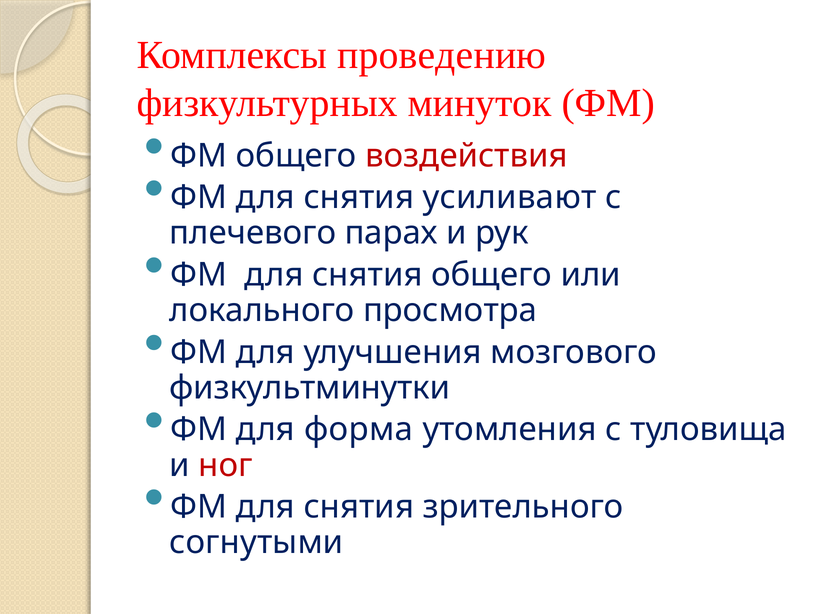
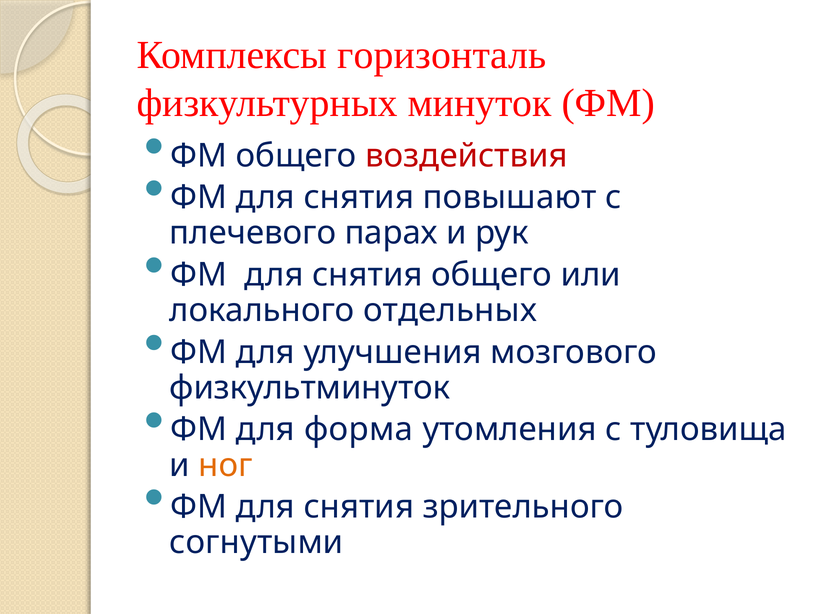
проведению: проведению -> горизонталь (442, 55)
усиливают: усиливают -> повышают (510, 198)
просмотра: просмотра -> отдельных (450, 311)
физкультминутки: физкультминутки -> физкультминуток (310, 388)
ног colour: red -> orange (226, 465)
